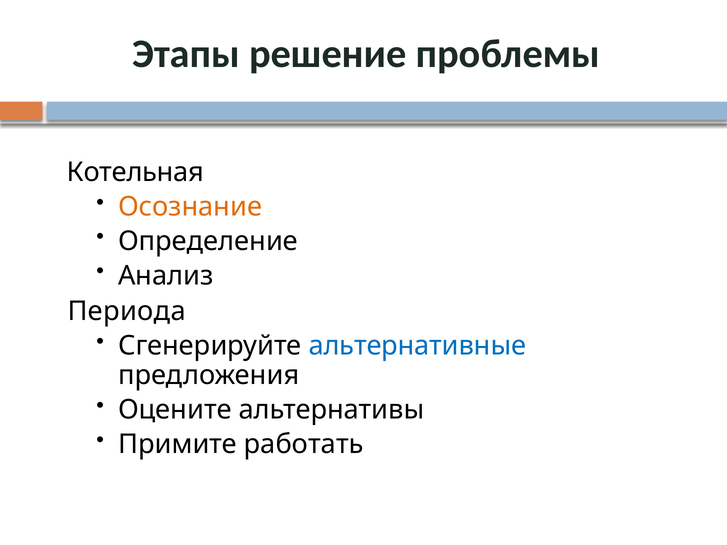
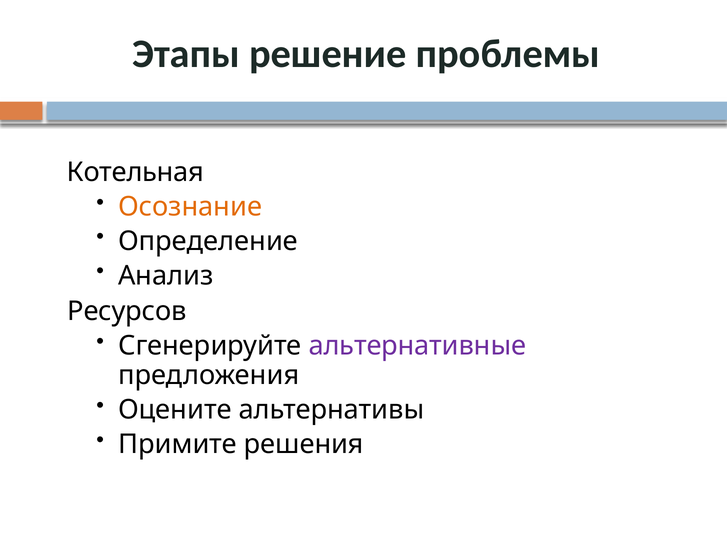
Периода: Периода -> Ресурсов (127, 312)
альтернативные colour: blue -> purple (417, 346)
работать: работать -> решения (304, 444)
